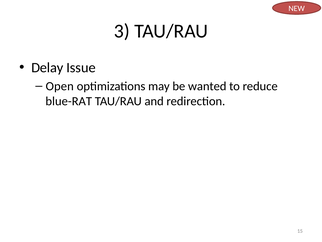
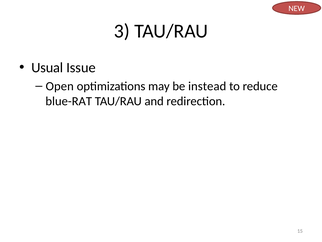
Delay: Delay -> Usual (47, 68)
wanted: wanted -> instead (207, 86)
